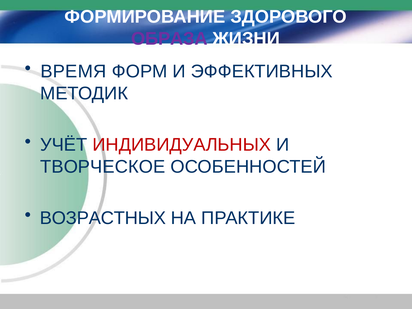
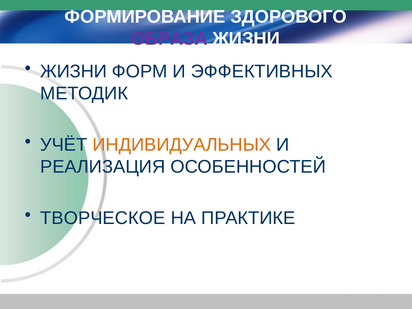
ВРЕМЯ: ВРЕМЯ -> ЖИЗНИ (74, 71)
ИНДИВИДУАЛЬНЫХ colour: red -> orange (182, 145)
ТВОРЧЕСКОЕ: ТВОРЧЕСКОЕ -> РЕАЛИЗАЦИЯ (103, 167)
ВОЗРАСТНЫХ: ВОЗРАСТНЫХ -> ТВОРЧЕСКОЕ (103, 218)
